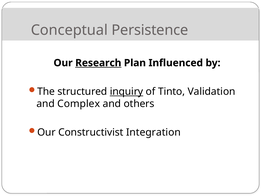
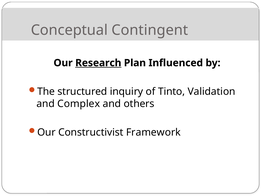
Persistence: Persistence -> Contingent (150, 30)
inquiry underline: present -> none (126, 91)
Integration: Integration -> Framework (153, 132)
